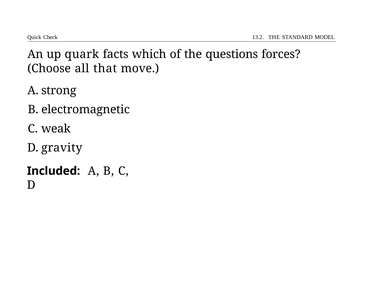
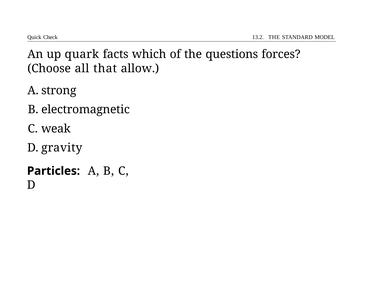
move: move -> allow (140, 68)
Included: Included -> Particles (54, 171)
